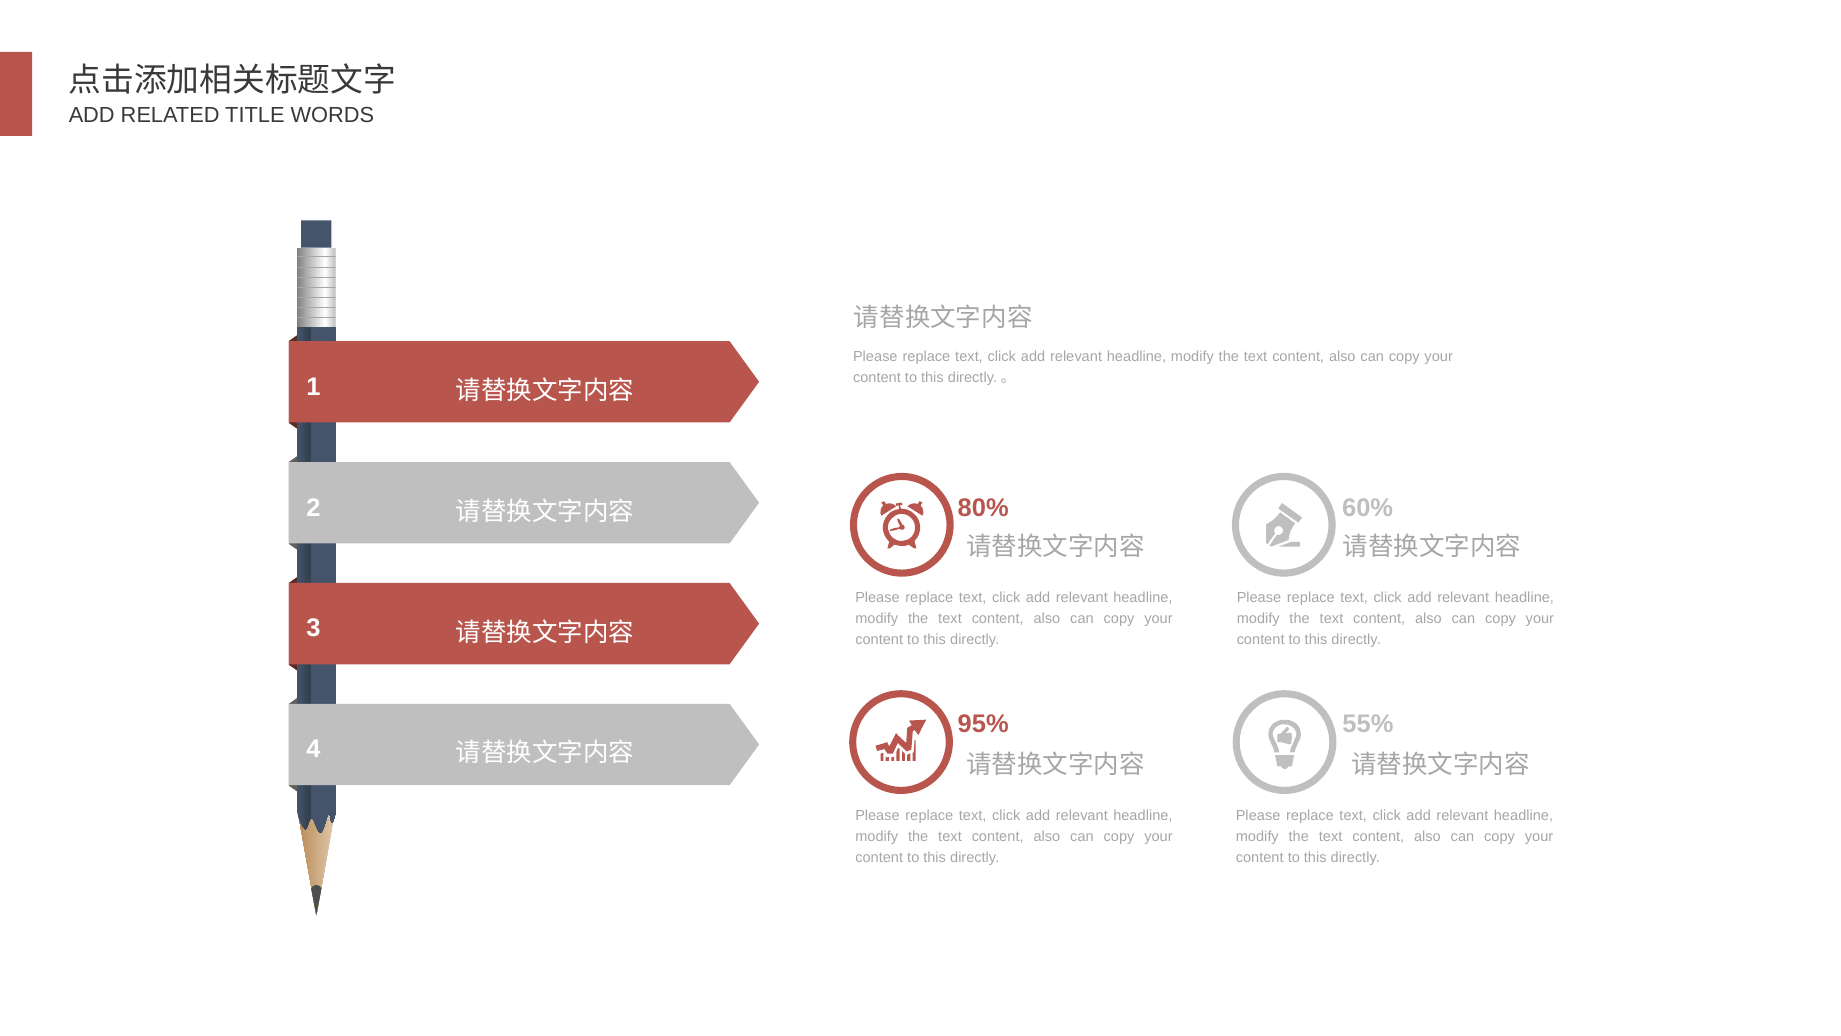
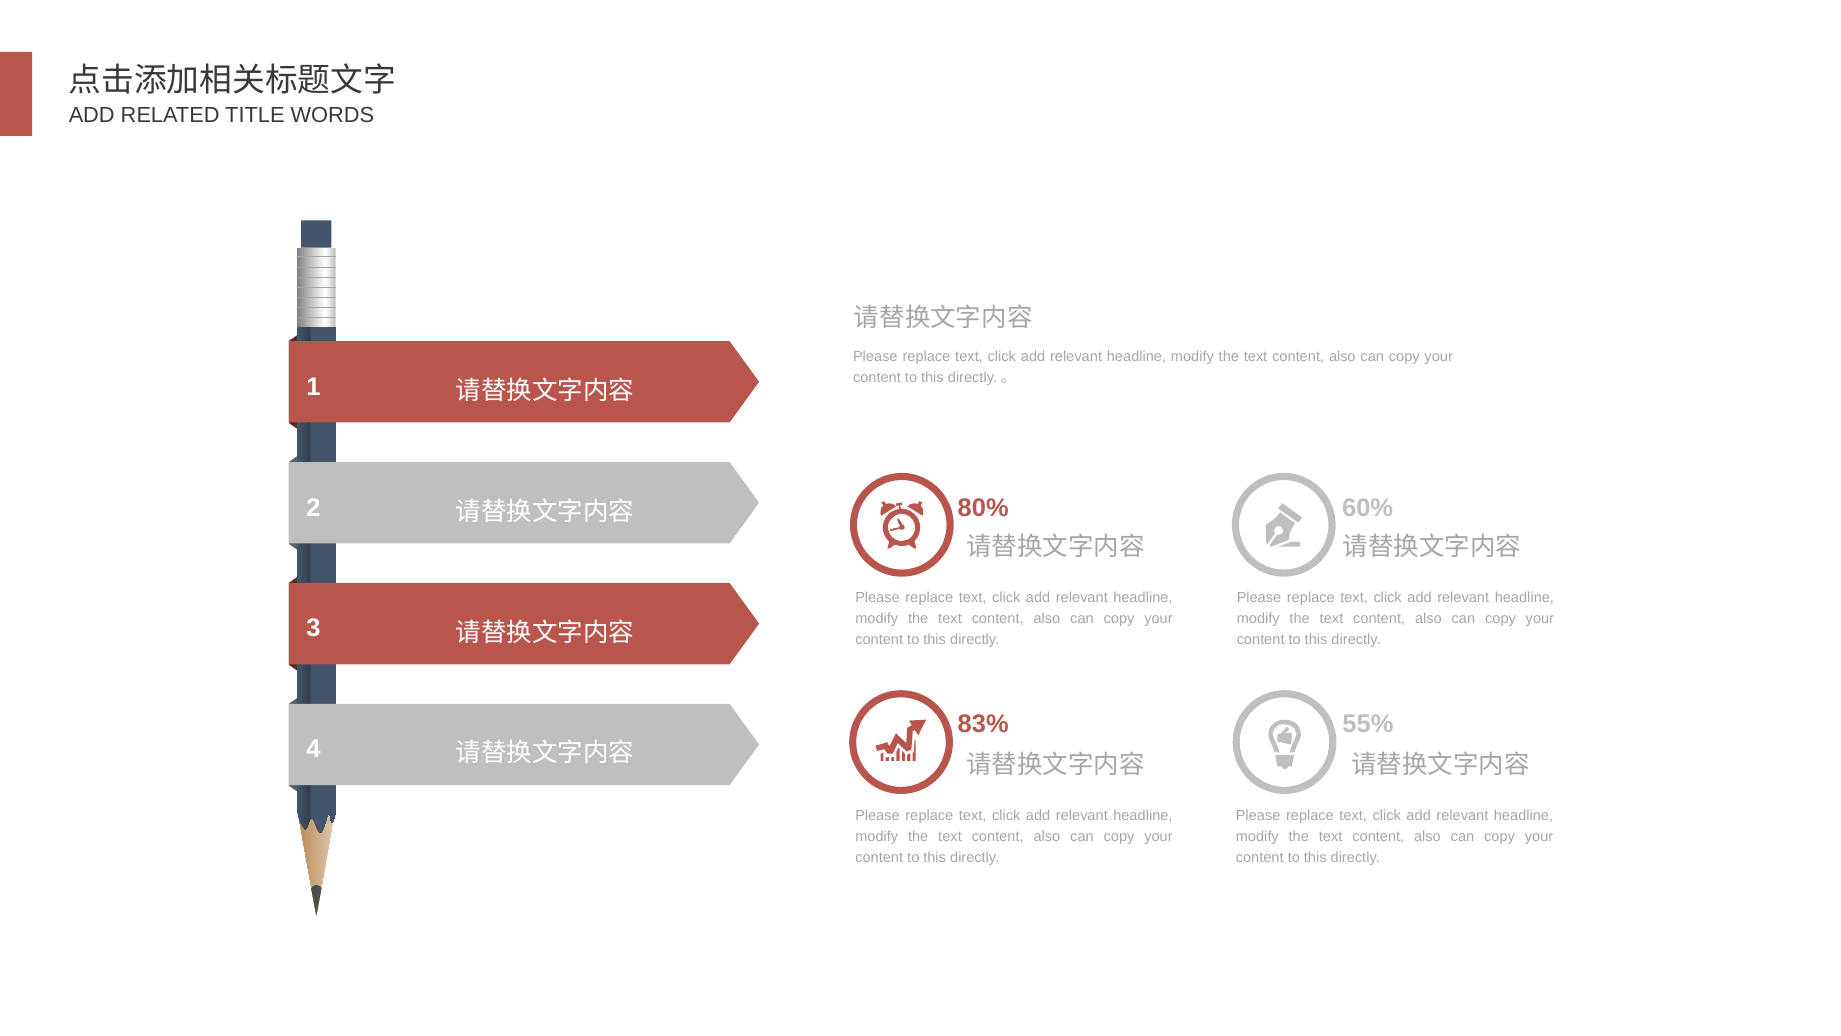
95%: 95% -> 83% (983, 724)
